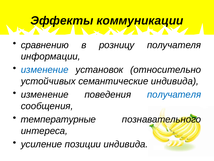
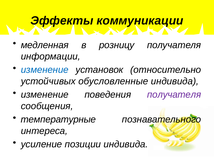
сравнению: сравнению -> медленная (45, 45)
семантические: семантические -> обусловленные (113, 81)
получателя colour: blue -> purple (174, 94)
